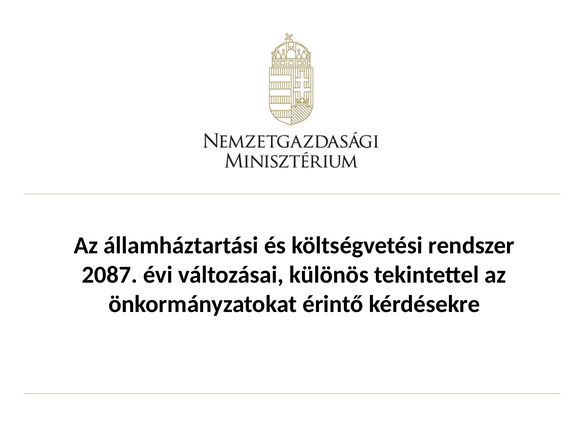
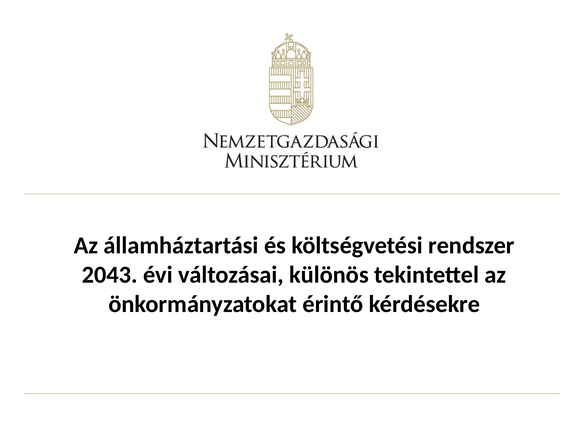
2087: 2087 -> 2043 (110, 275)
